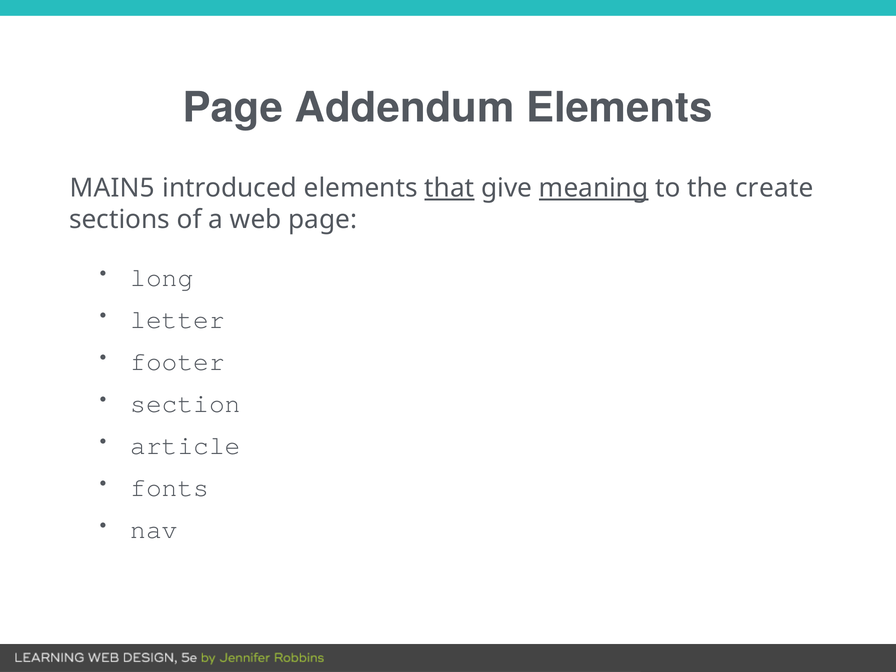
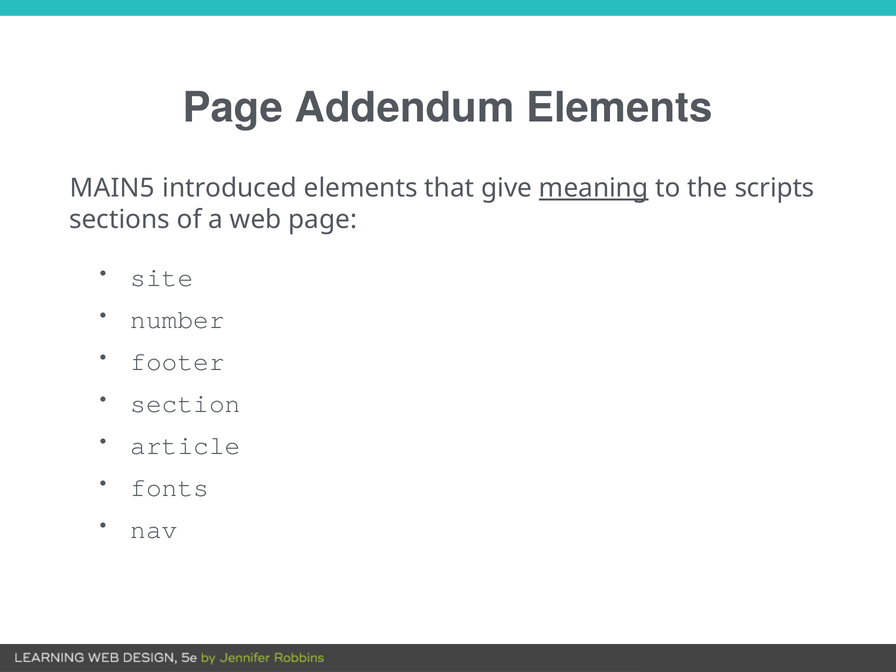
that underline: present -> none (449, 188)
create: create -> scripts (775, 188)
long: long -> site (162, 277)
letter: letter -> number (178, 319)
